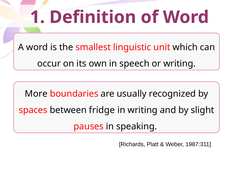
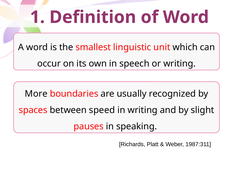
fridge: fridge -> speed (102, 110)
